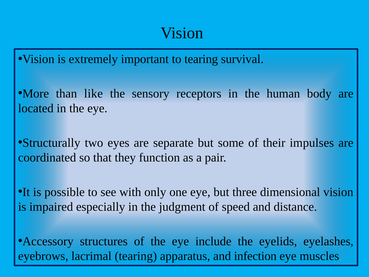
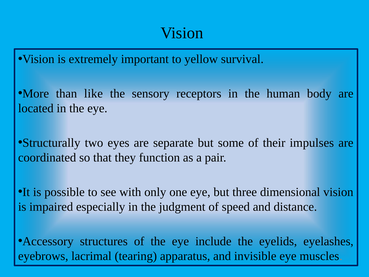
to tearing: tearing -> yellow (201, 59)
infection: infection -> invisible (255, 256)
